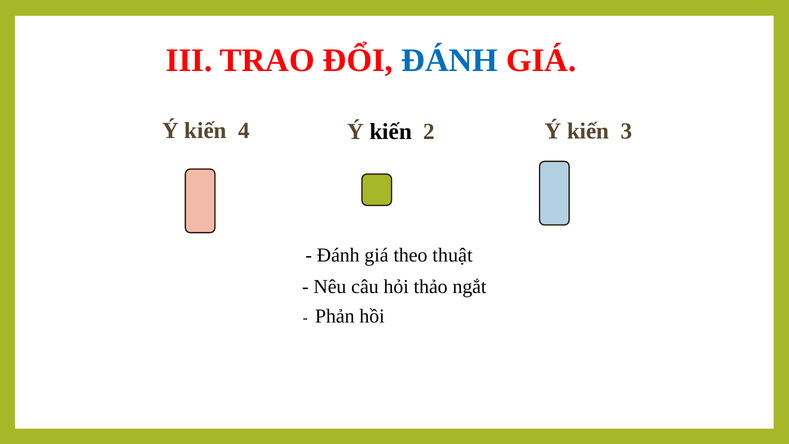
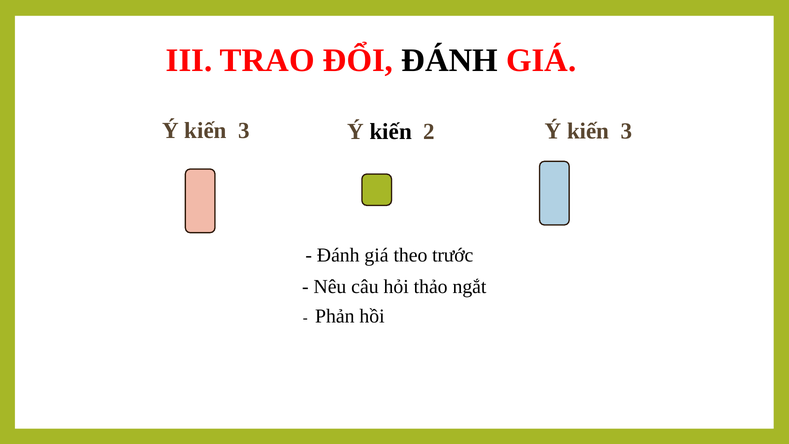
ĐÁNH colour: blue -> black (450, 60)
4: 4 -> 3 (244, 131)
thuật: thuật -> trước (453, 255)
